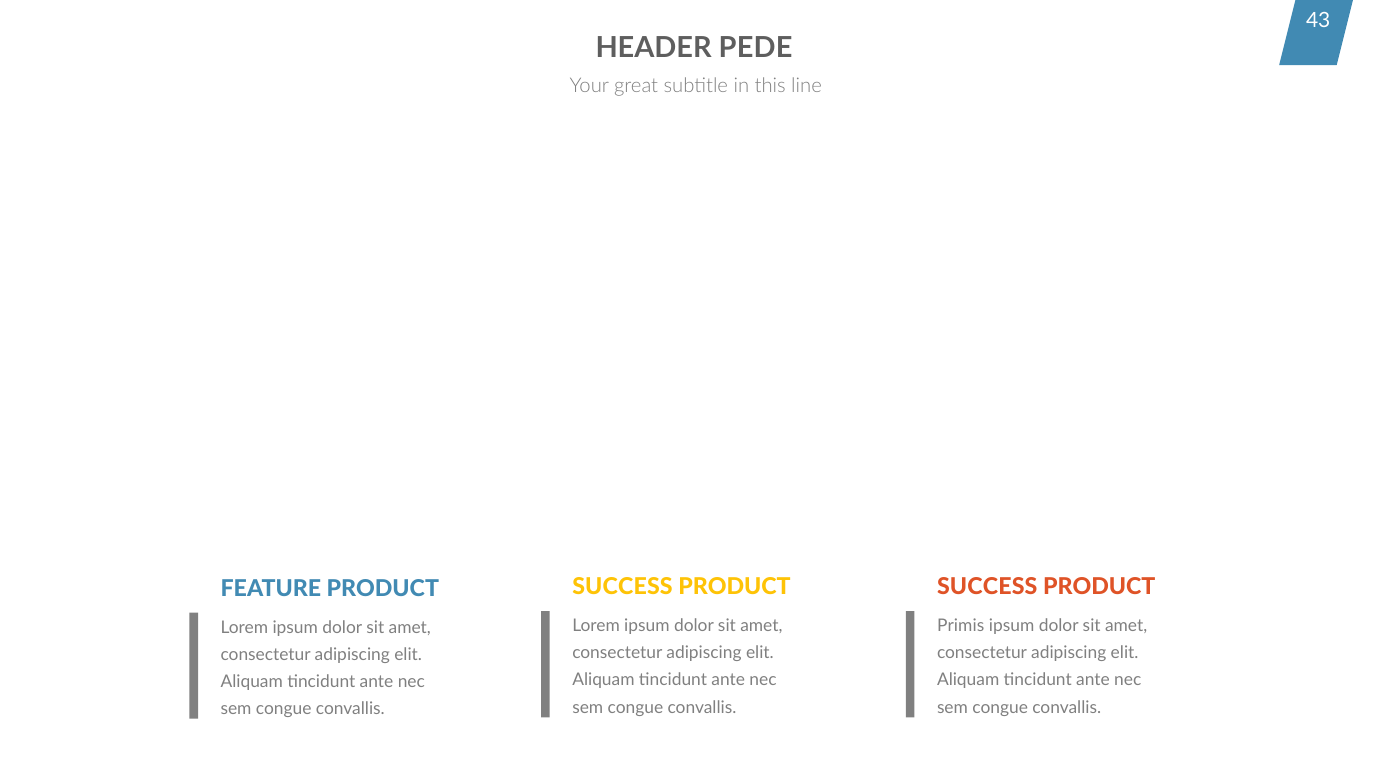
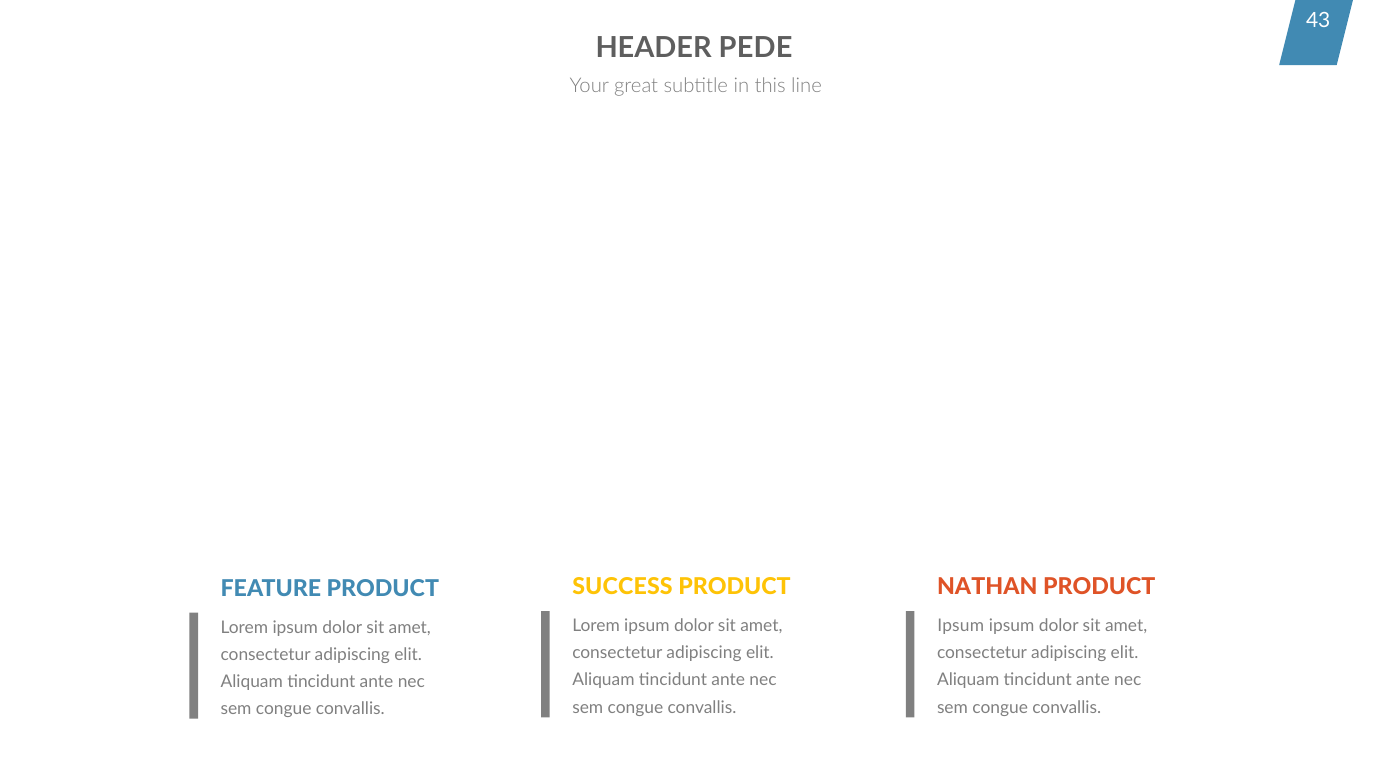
SUCCESS: SUCCESS -> NATHAN (987, 587)
Primis: Primis -> Ipsum (961, 626)
